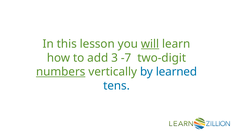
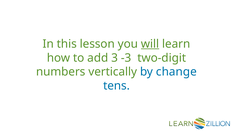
-7: -7 -> -3 (126, 58)
numbers underline: present -> none (61, 72)
learned: learned -> change (176, 72)
